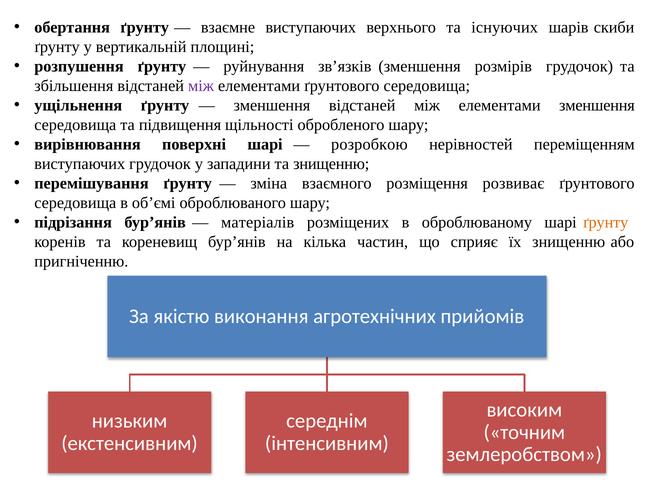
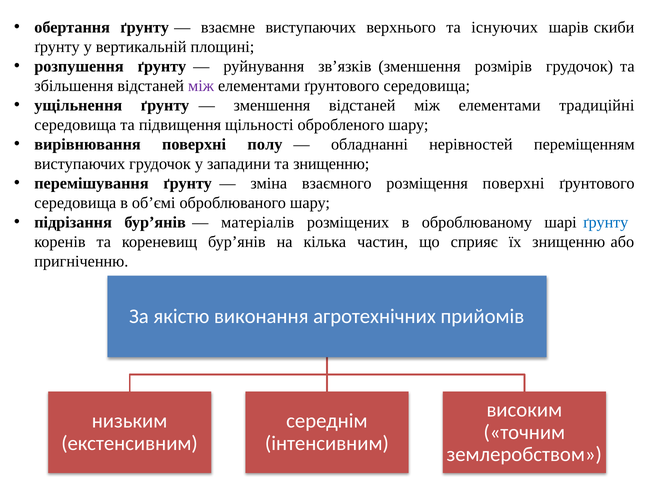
елементами зменшення: зменшення -> традиційні (597, 105)
поверхні шарі: шарі -> полу (265, 144)
розробкою: розробкою -> обладнанні (369, 144)
розміщення розвиває: розвиває -> поверхні (513, 183)
ґрунту colour: orange -> blue (606, 222)
